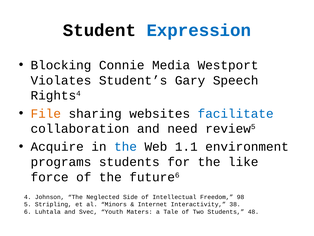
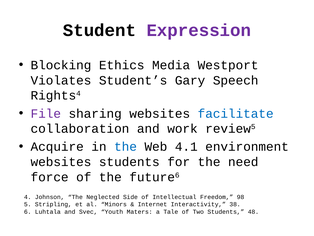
Expression colour: blue -> purple (199, 30)
Connie: Connie -> Ethics (122, 65)
File colour: orange -> purple (46, 113)
need: need -> work (182, 129)
1.1: 1.1 -> 4.1 (186, 146)
programs: programs -> websites (61, 162)
like: like -> need (243, 162)
